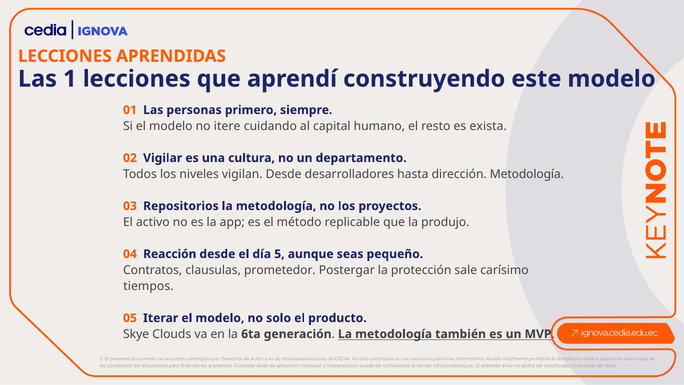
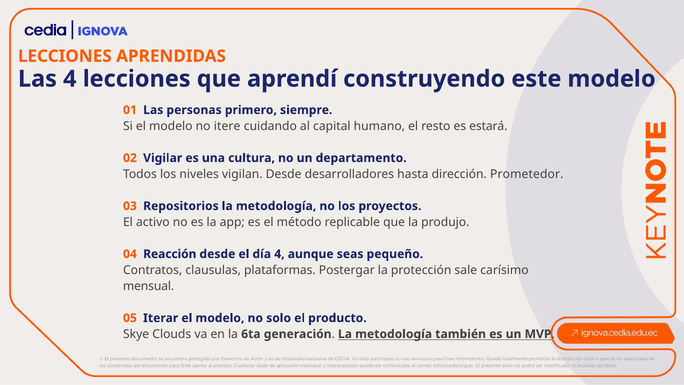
Las 1: 1 -> 4 (70, 79)
exista: exista -> estará (488, 126)
dirección Metodología: Metodología -> Prometedor (527, 174)
día 5: 5 -> 4 (279, 254)
prometedor: prometedor -> plataformas (280, 270)
tiempos: tiempos -> mensual (149, 286)
